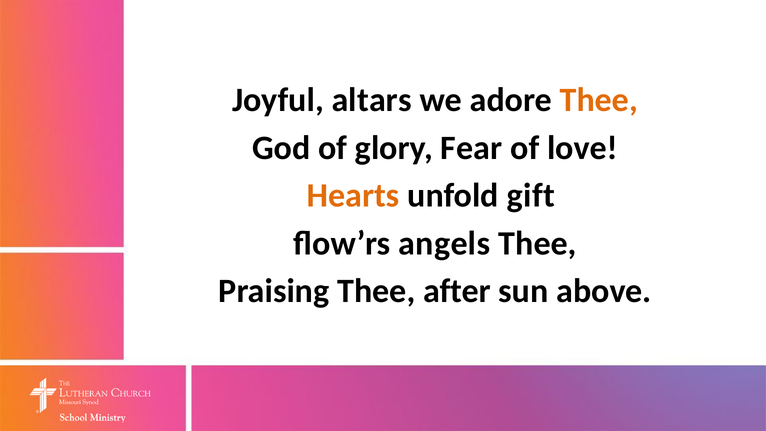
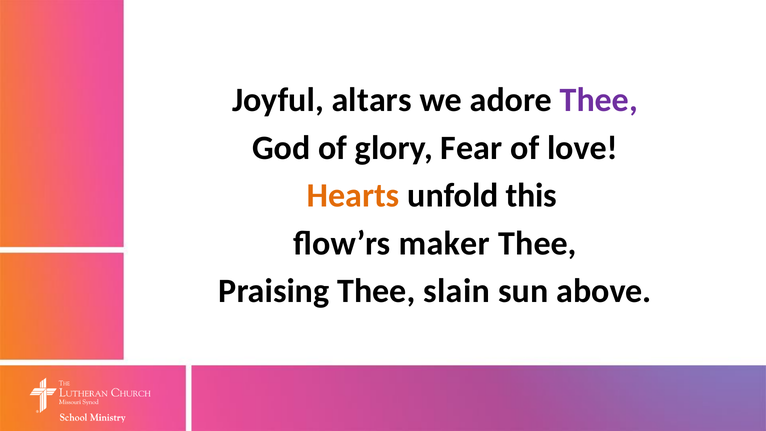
Thee colour: orange -> purple (599, 100)
gift: gift -> this (531, 196)
angels: angels -> maker (444, 243)
after: after -> slain (457, 291)
